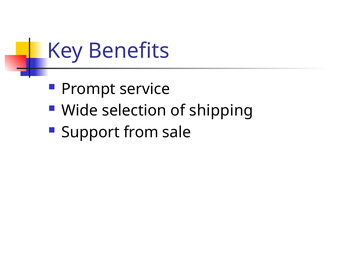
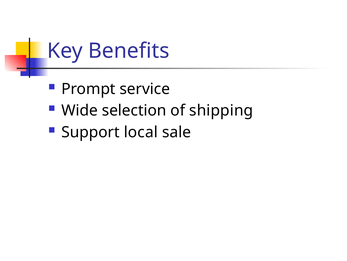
from: from -> local (141, 132)
